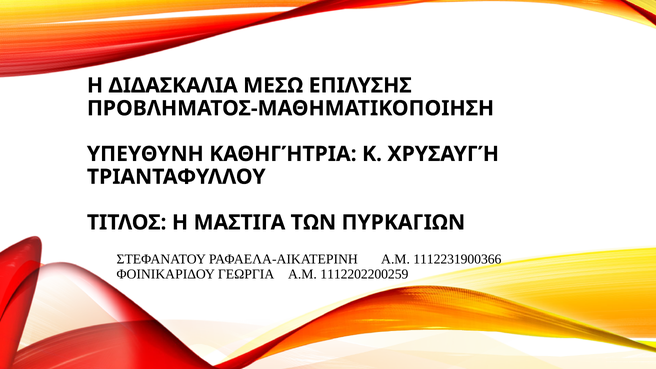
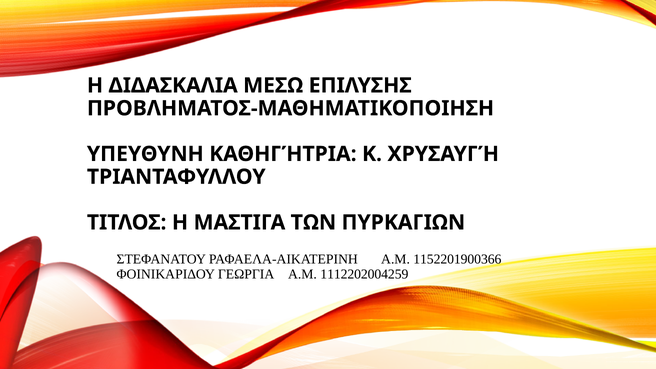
1112231900366: 1112231900366 -> 1152201900366 (457, 259)
1112202200259: 1112202200259 -> 1112202004259 (364, 274)
